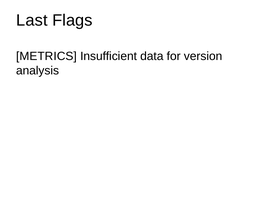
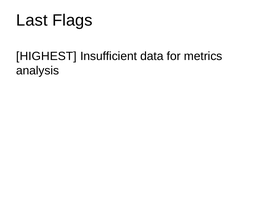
METRICS: METRICS -> HIGHEST (46, 56)
version: version -> metrics (203, 56)
